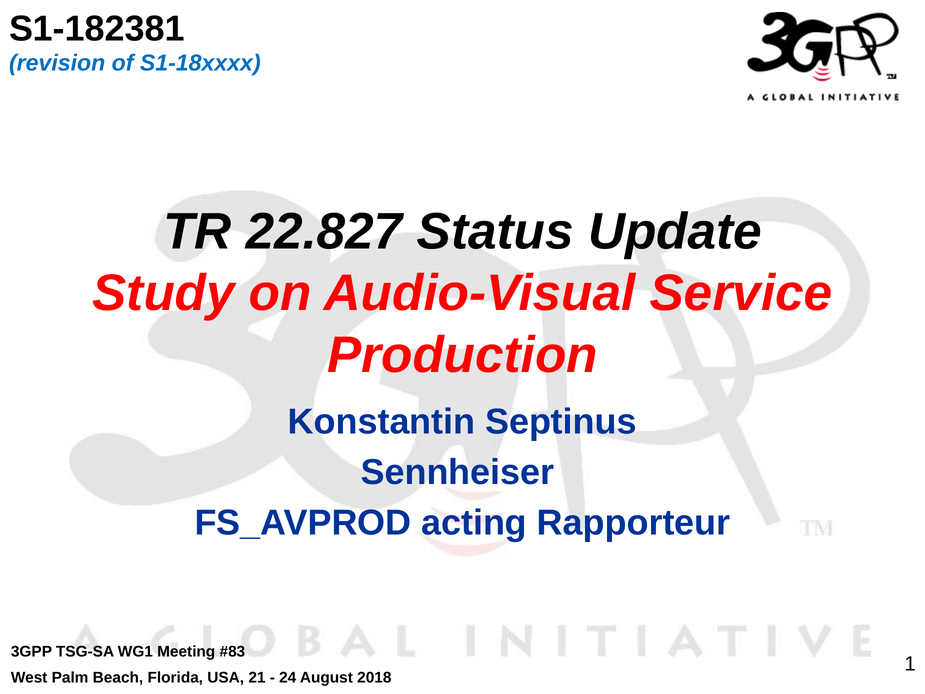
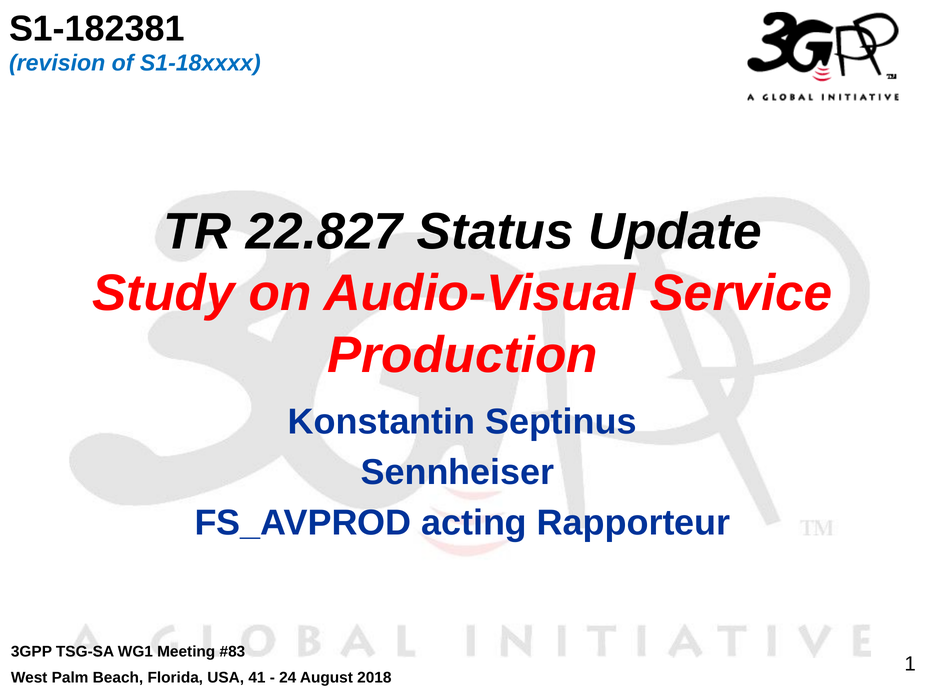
21: 21 -> 41 (257, 677)
